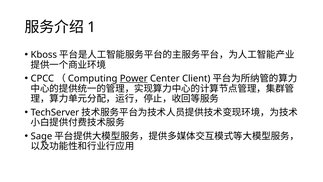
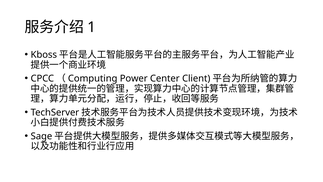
Power underline: present -> none (134, 78)
